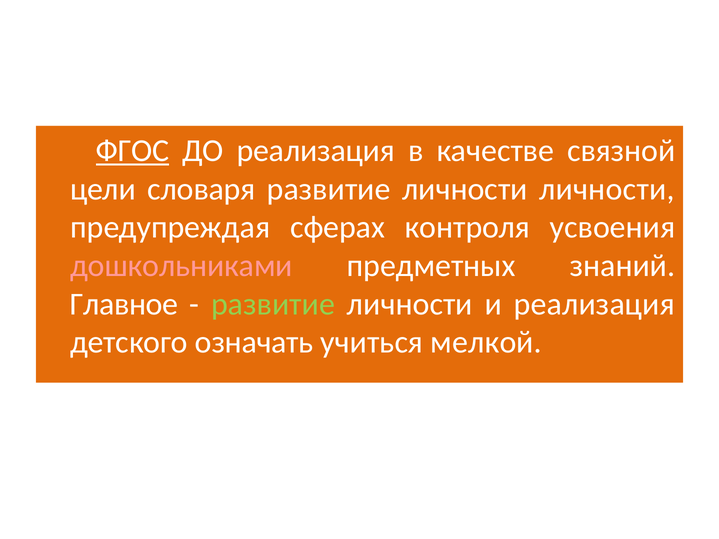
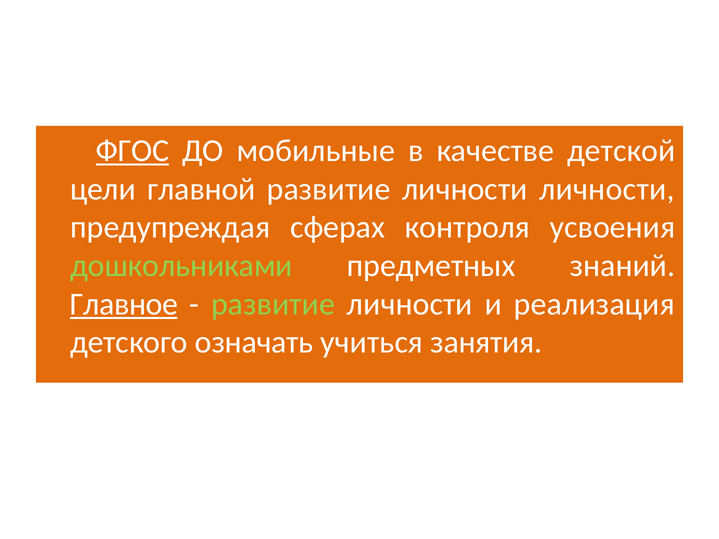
ДО реализация: реализация -> мобильные (316, 151)
связной: связной -> детской (621, 151)
словаря: словаря -> главной (202, 189)
дошкольниками colour: pink -> light green (181, 266)
Главное underline: none -> present (124, 304)
мелкой: мелкой -> занятия (486, 343)
